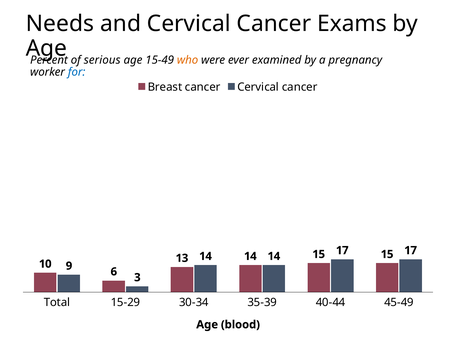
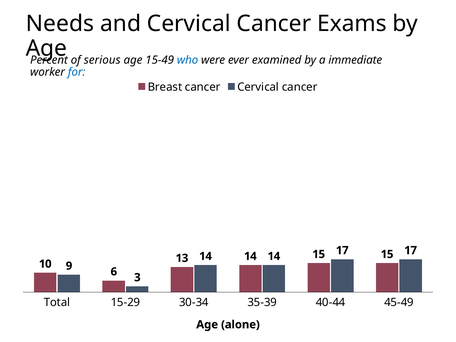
who colour: orange -> blue (188, 60)
pregnancy: pregnancy -> immediate (355, 60)
blood: blood -> alone (240, 325)
